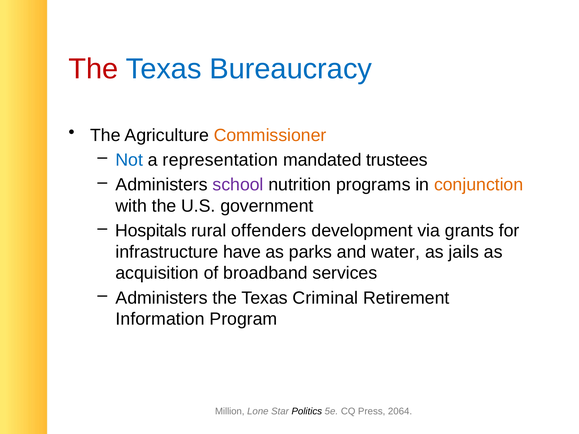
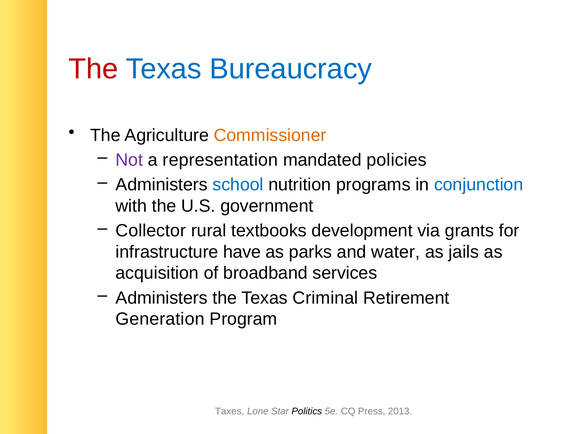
Not colour: blue -> purple (129, 160)
trustees: trustees -> policies (397, 160)
school colour: purple -> blue (238, 185)
conjunction colour: orange -> blue (479, 185)
Hospitals: Hospitals -> Collector (151, 231)
offenders: offenders -> textbooks (269, 231)
Information: Information -> Generation (160, 319)
Million: Million -> Taxes (230, 412)
2064: 2064 -> 2013 (400, 412)
